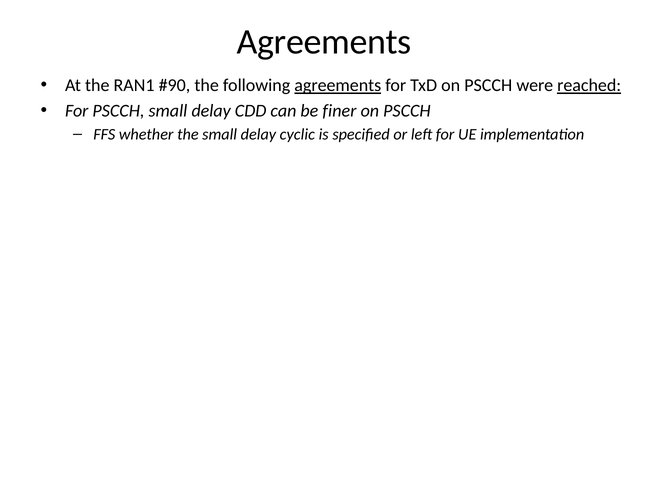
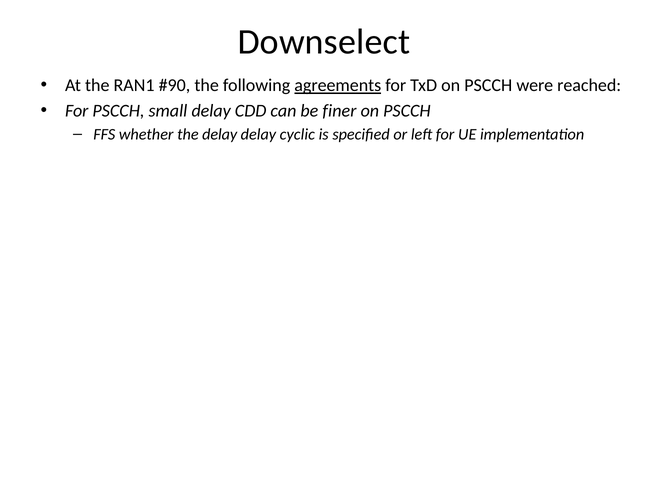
Agreements: Agreements -> Downselect (324, 42)
reached underline: present -> none (589, 86)
the small: small -> delay (220, 134)
